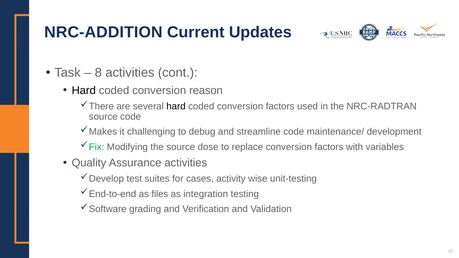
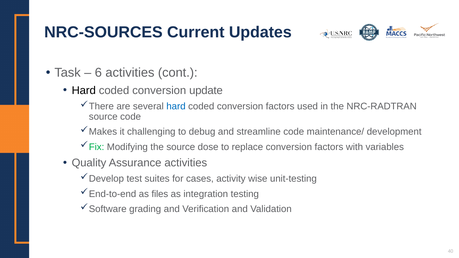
NRC-ADDITION: NRC-ADDITION -> NRC-SOURCES (103, 32)
8: 8 -> 6 (98, 73)
reason: reason -> update (206, 90)
hard colour: black -> blue (176, 106)
